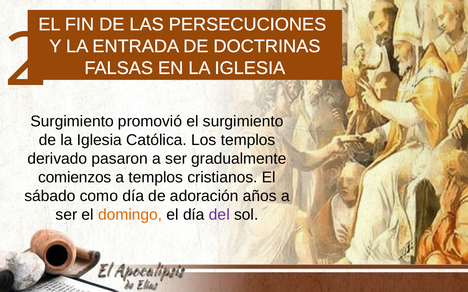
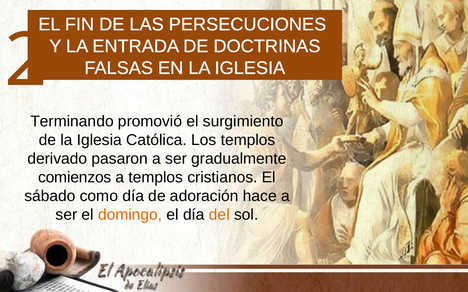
Surgimiento: Surgimiento -> Terminando (72, 121)
años: años -> hace (260, 196)
del colour: purple -> orange (219, 215)
